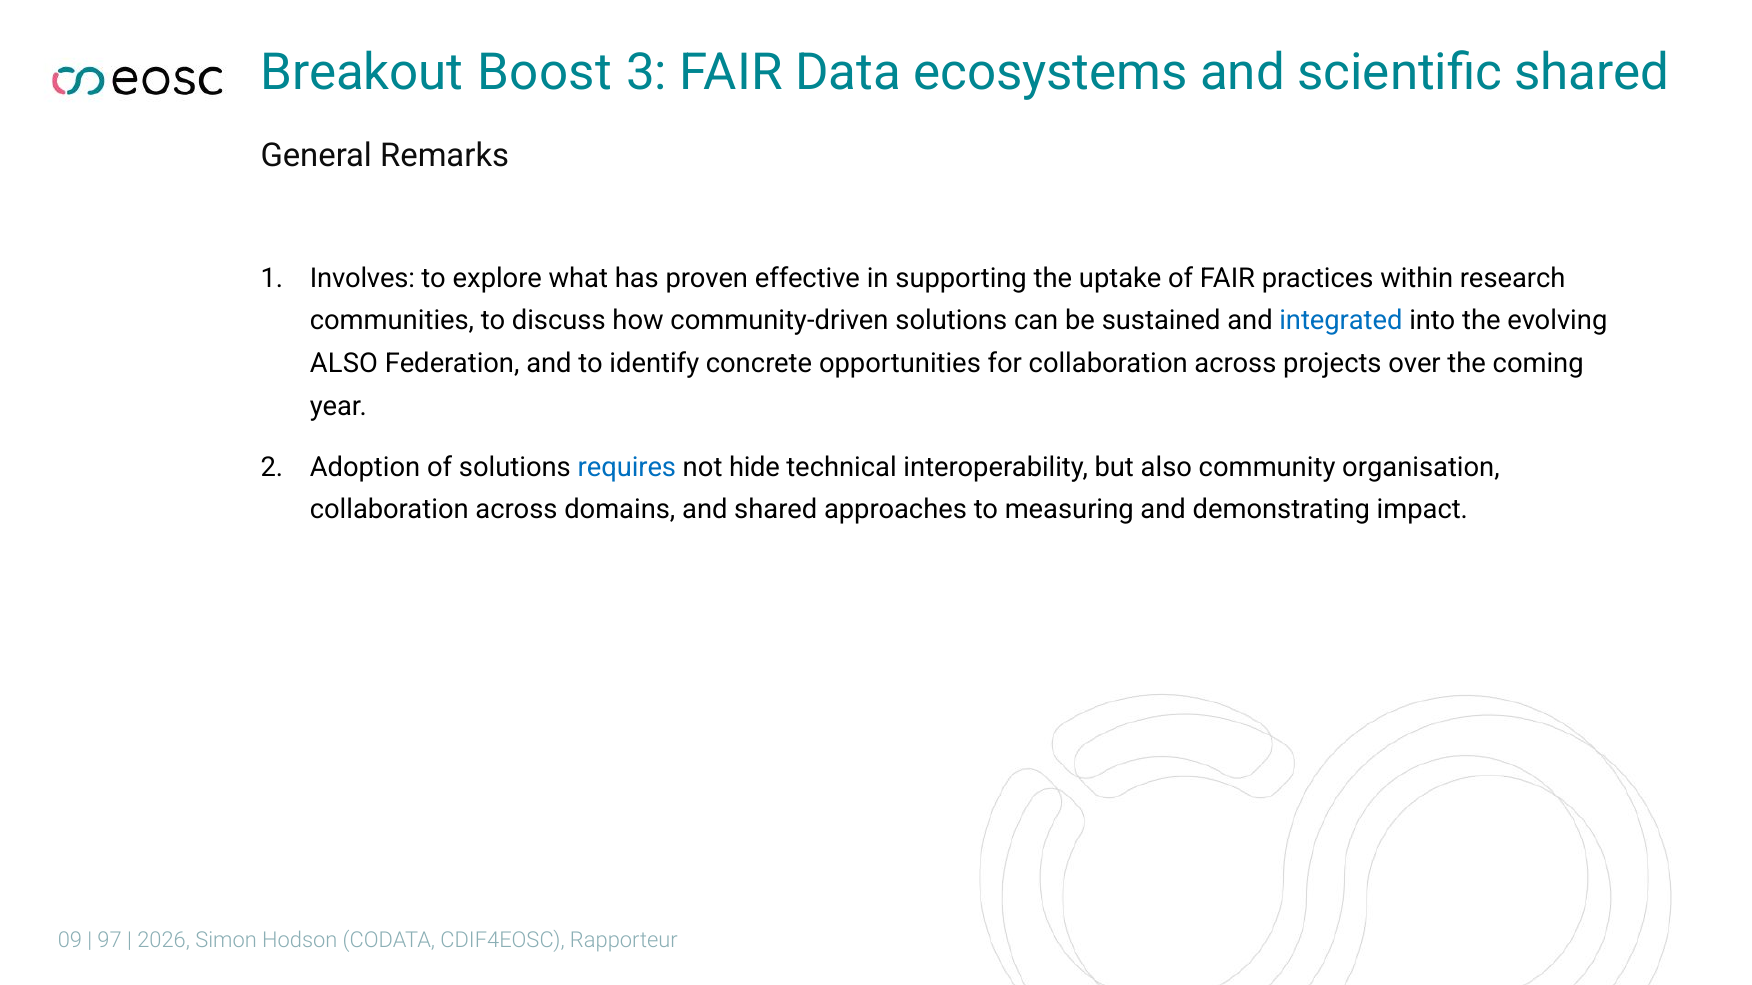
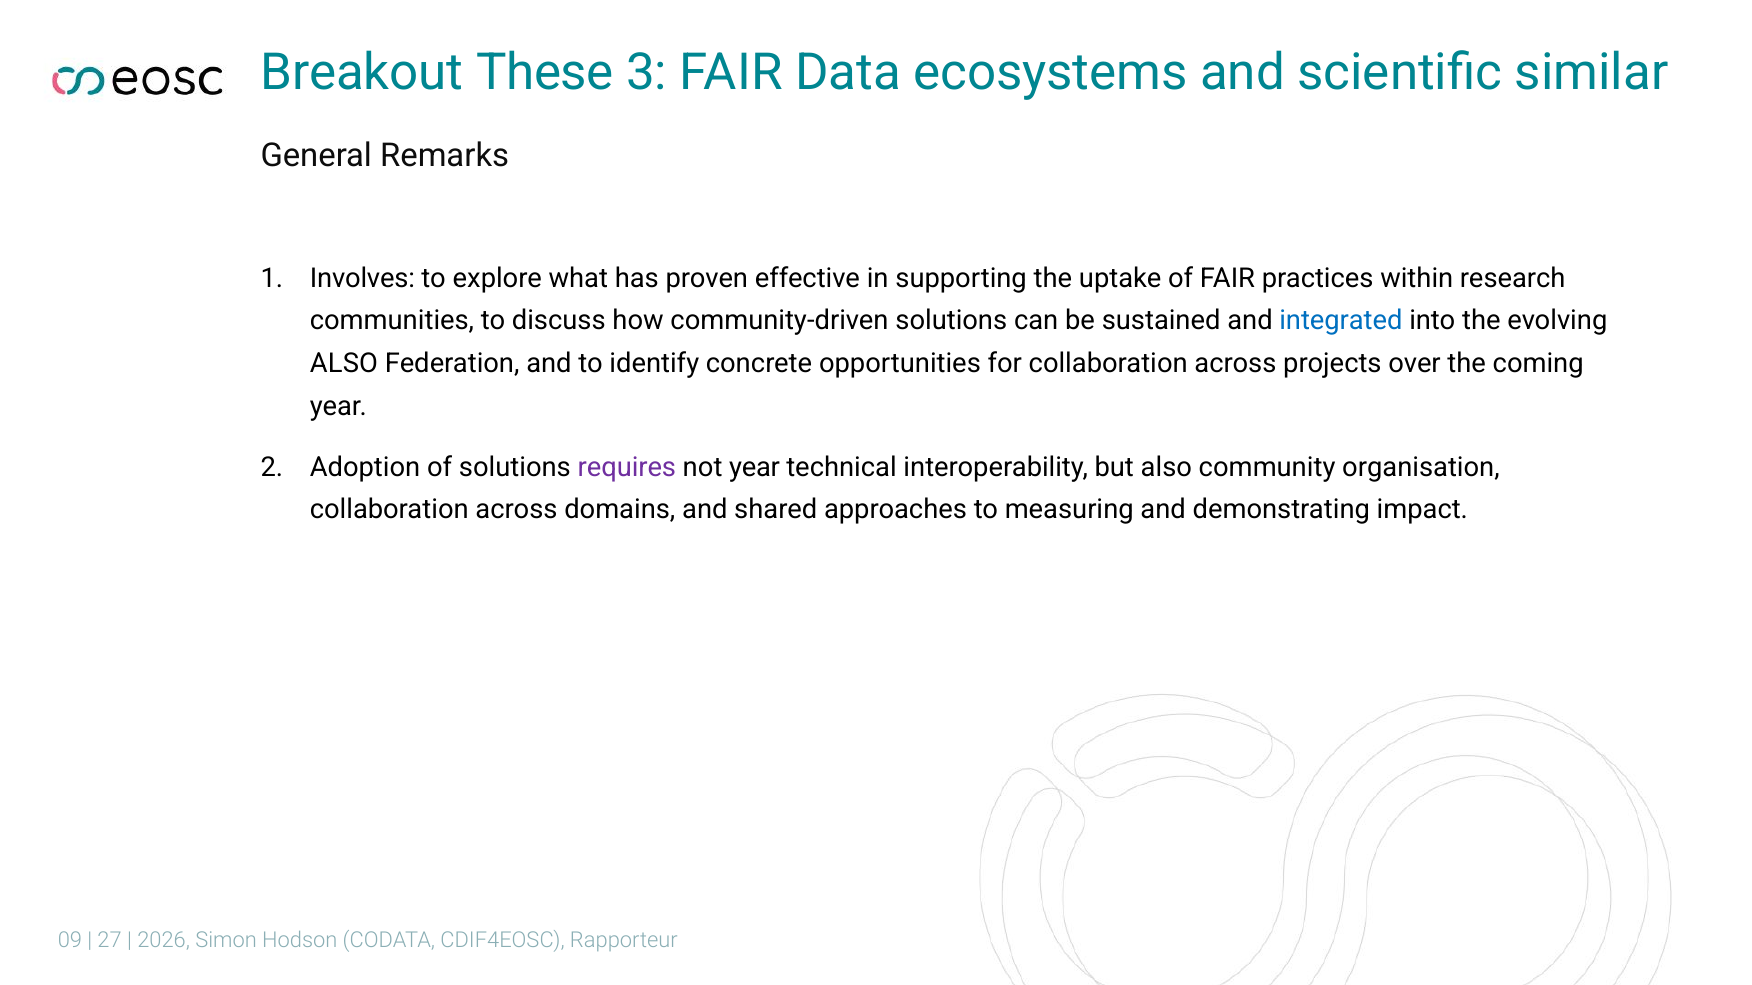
Boost: Boost -> These (545, 73)
scientific shared: shared -> similar (1592, 73)
requires colour: blue -> purple (627, 467)
not hide: hide -> year (754, 467)
97: 97 -> 27 (110, 941)
